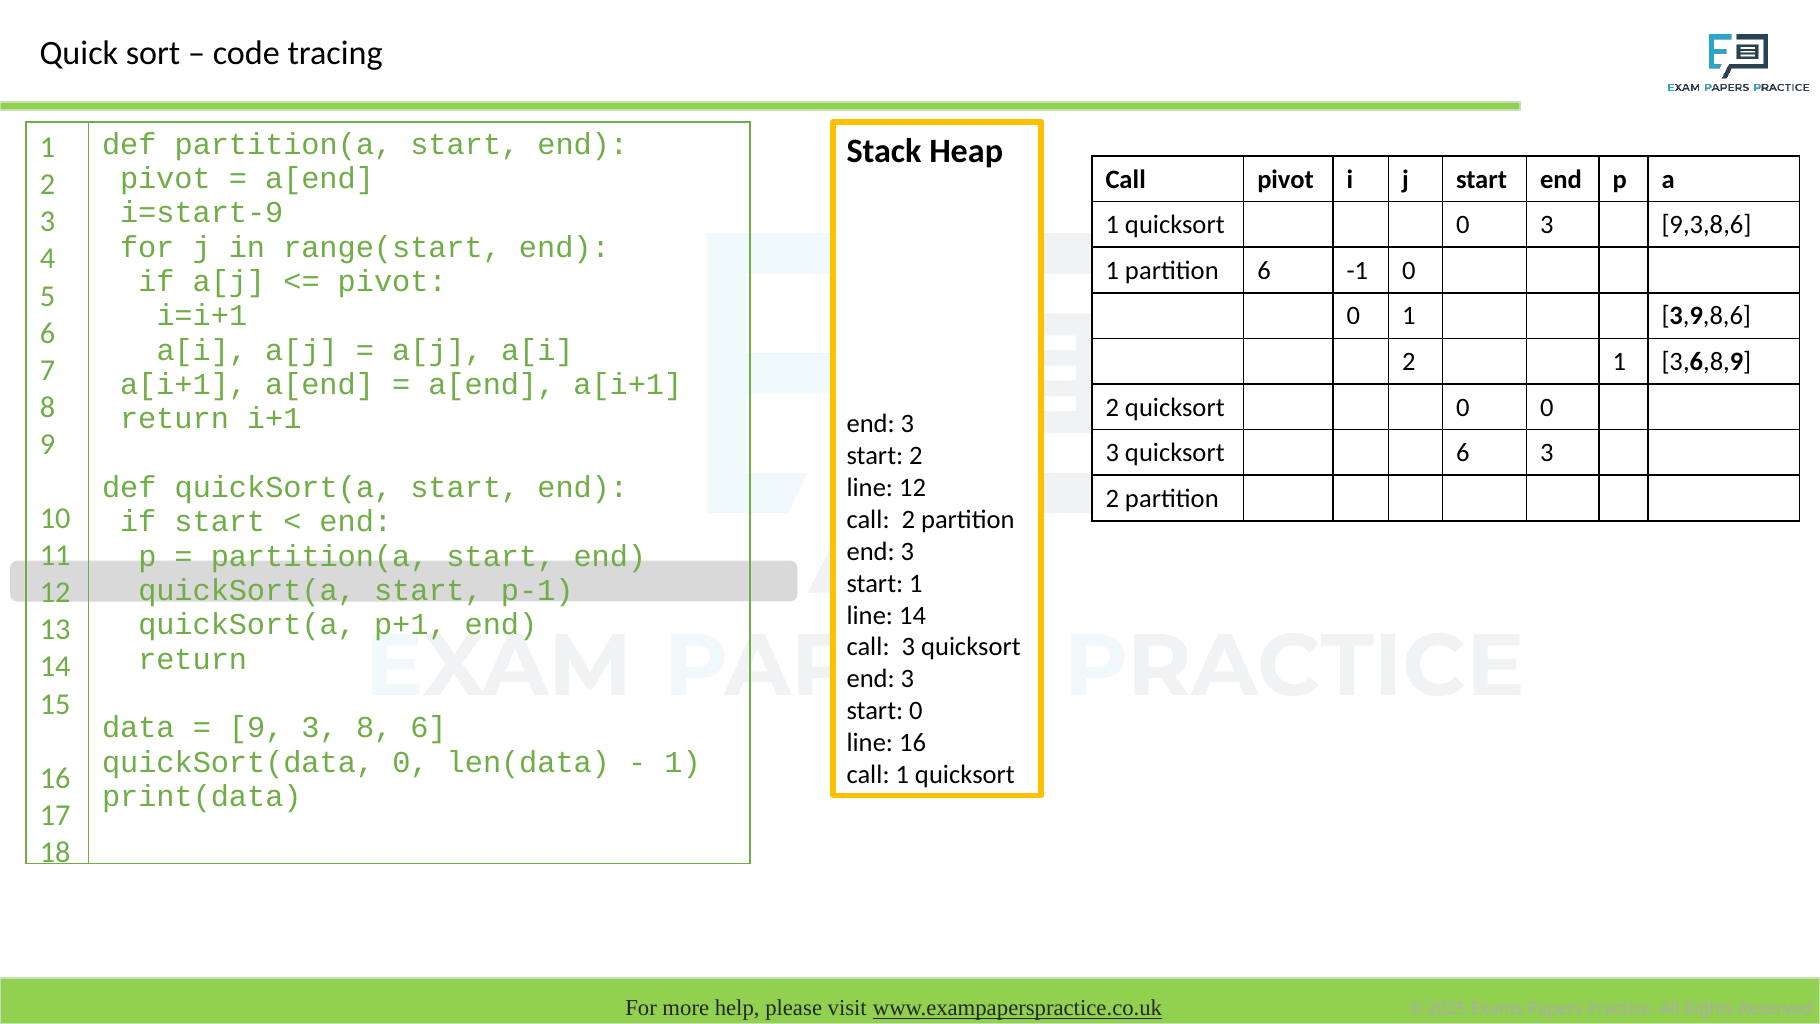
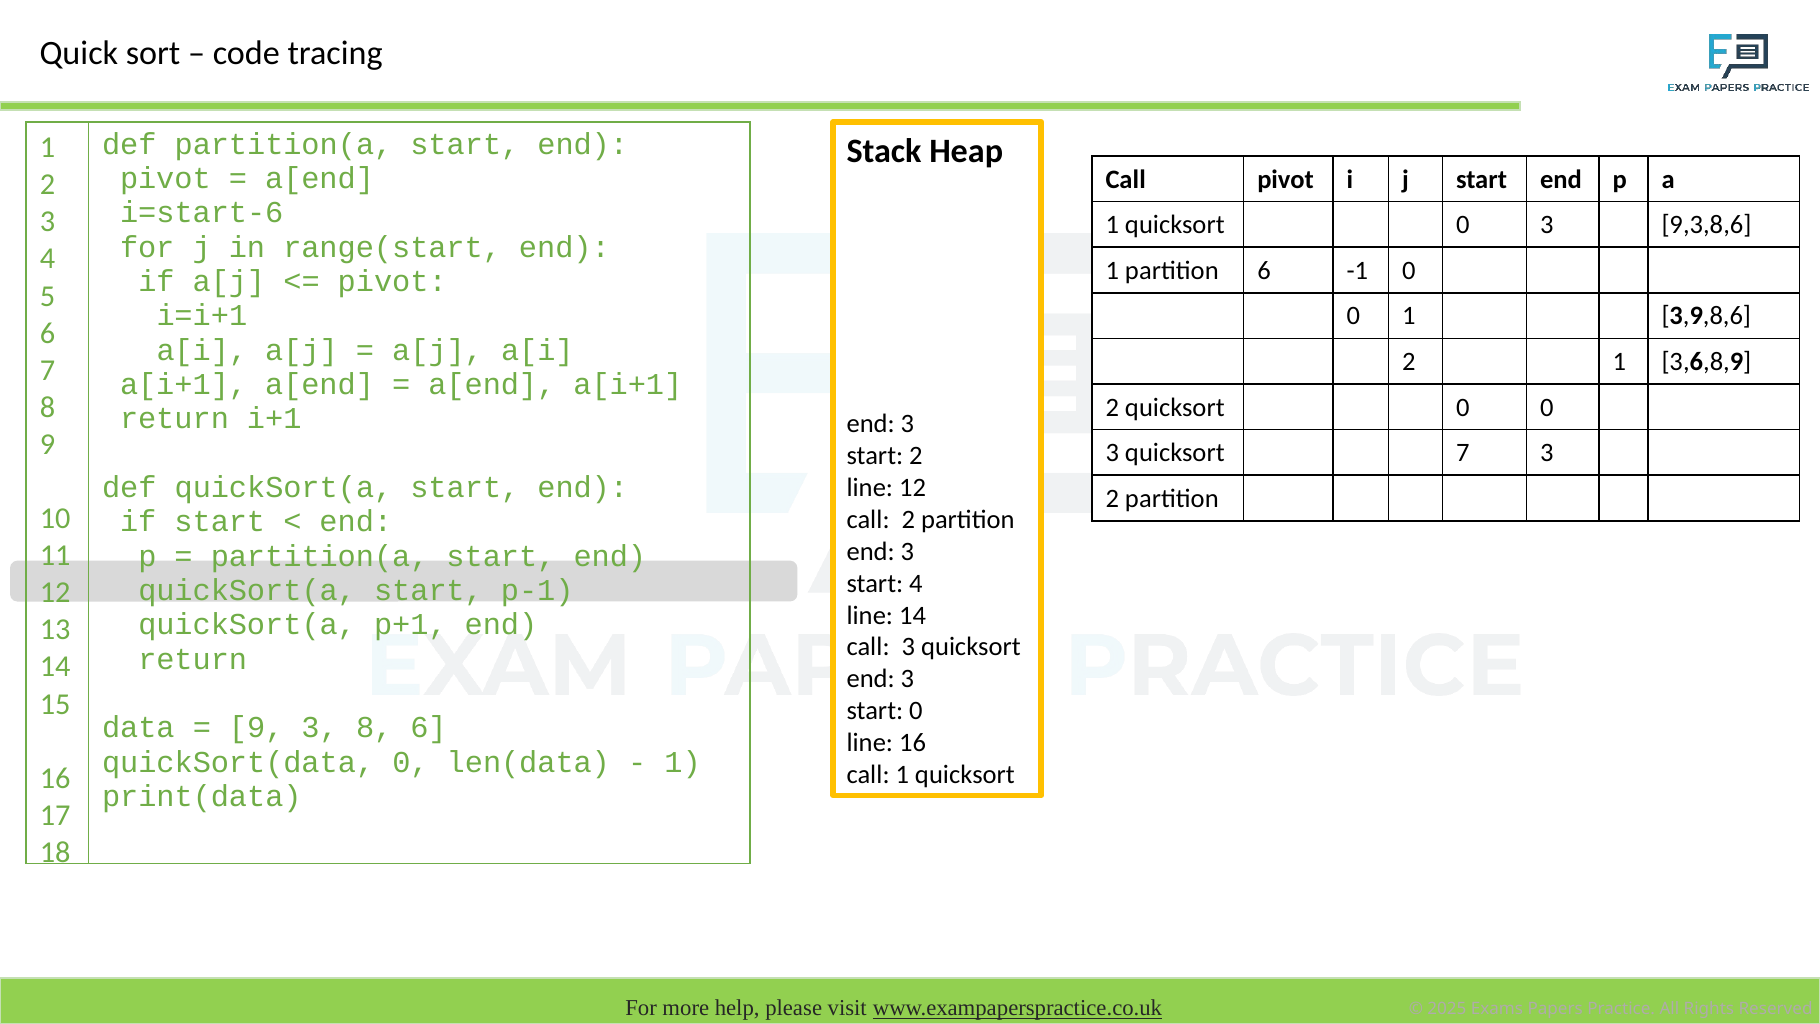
i=start-9: i=start-9 -> i=start-6 (202, 213)
quicksort 6: 6 -> 7 (1463, 453)
start 1: 1 -> 4 (916, 583)
